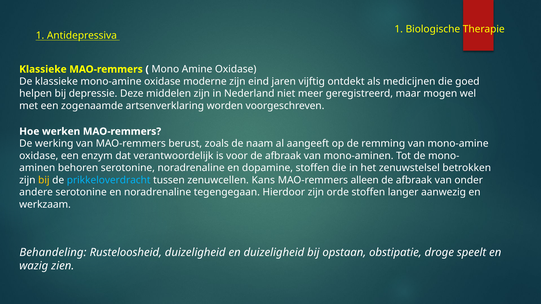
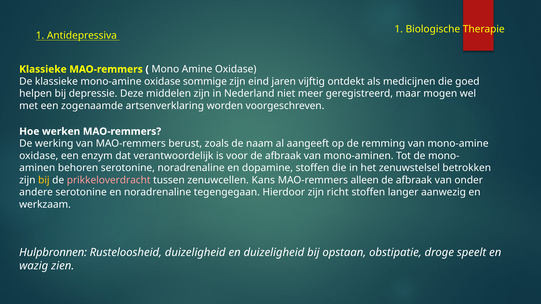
moderne: moderne -> sommige (205, 82)
prikkeloverdracht colour: light blue -> pink (109, 180)
orde: orde -> richt (338, 192)
Behandeling: Behandeling -> Hulpbronnen (53, 253)
